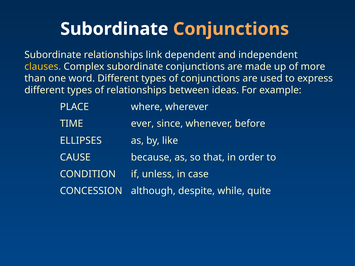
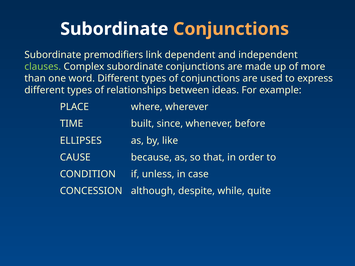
Subordinate relationships: relationships -> premodifiers (113, 55)
clauses colour: yellow -> light green (43, 67)
ever: ever -> built (143, 124)
